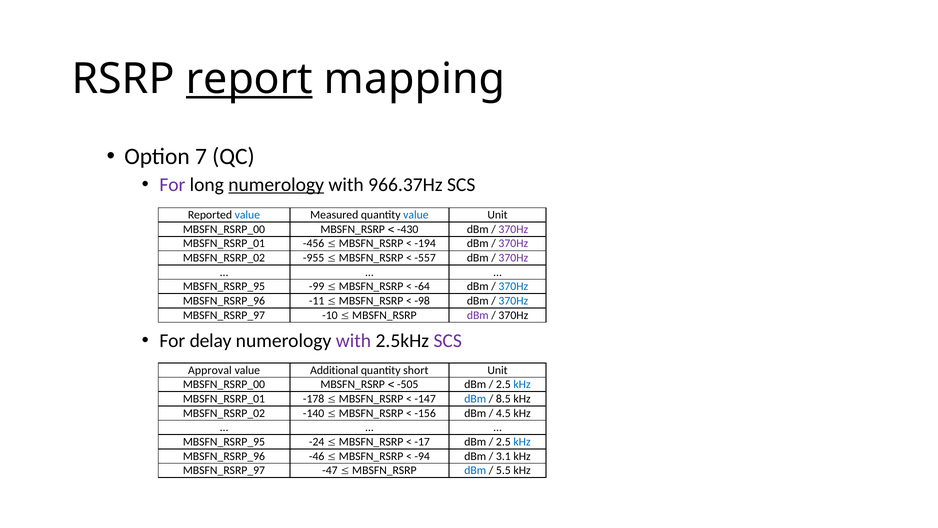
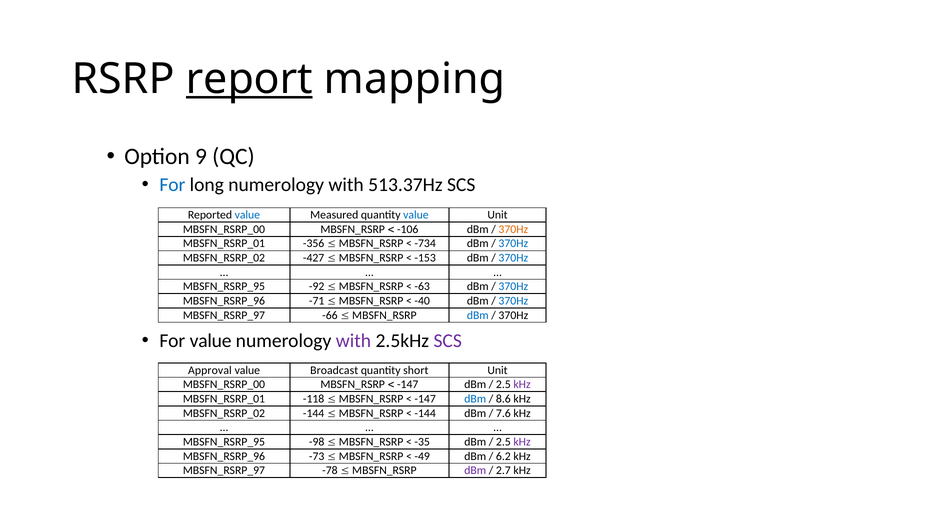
7: 7 -> 9 (201, 156)
For colour: purple -> blue (172, 185)
numerology underline: present -> none (276, 185)
966.37Hz: 966.37Hz -> 513.37Hz (405, 185)
-430: -430 -> -106 (408, 229)
370Hz colour: purple -> orange (513, 229)
-456: -456 -> -356 (314, 243)
-194: -194 -> -734 (425, 243)
370Hz colour: purple -> blue (513, 243)
-955: -955 -> -427 (314, 258)
-557: -557 -> -153 (425, 258)
370Hz colour: purple -> blue (513, 258)
-99: -99 -> -92 (317, 286)
-64: -64 -> -63 (422, 286)
-11: -11 -> -71 (317, 301)
-98: -98 -> -40 (422, 301)
-10: -10 -> -66 (330, 315)
dBm colour: purple -> blue (478, 315)
For delay: delay -> value (211, 340)
Additional: Additional -> Broadcast (334, 370)
-505: -505 -> -147 (408, 384)
kHz colour: blue -> purple (522, 384)
-178: -178 -> -118 (314, 399)
8.5: 8.5 -> 8.6 (503, 399)
-140: -140 -> -144 (314, 413)
-156: -156 -> -144 (425, 413)
4.5: 4.5 -> 7.6 (503, 413)
-24: -24 -> -98 (317, 442)
-17: -17 -> -35 (422, 442)
kHz colour: blue -> purple (522, 442)
-46: -46 -> -73 (317, 456)
-94: -94 -> -49 (422, 456)
3.1: 3.1 -> 6.2 (503, 456)
-47: -47 -> -78 (330, 470)
dBm colour: blue -> purple (475, 470)
5.5: 5.5 -> 2.7 (503, 470)
